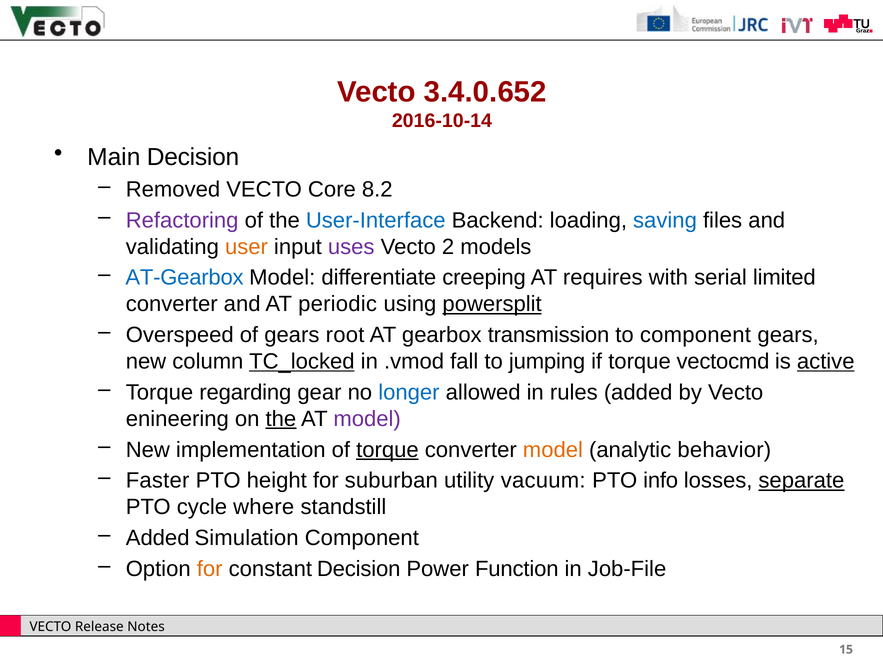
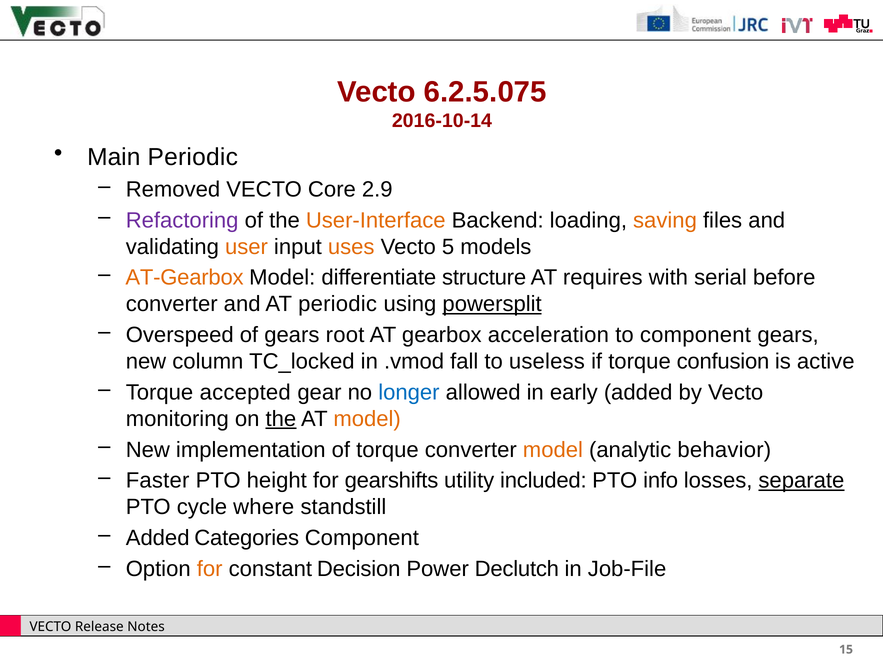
3.4.0.652: 3.4.0.652 -> 6.2.5.075 (485, 92)
Main Decision: Decision -> Periodic (193, 157)
8.2: 8.2 -> 2.9 (377, 189)
User-Interface colour: blue -> orange (376, 220)
saving colour: blue -> orange (665, 220)
uses colour: purple -> orange (351, 247)
2: 2 -> 5 (448, 247)
AT-Gearbox colour: blue -> orange (185, 278)
creeping: creeping -> structure (484, 278)
limited: limited -> before (784, 278)
transmission: transmission -> acceleration (548, 335)
TC_locked underline: present -> none (302, 362)
jumping: jumping -> useless (547, 362)
vectocmd: vectocmd -> confusion (723, 362)
active underline: present -> none (826, 362)
regarding: regarding -> accepted (245, 393)
rules: rules -> early (574, 393)
enineering: enineering -> monitoring (177, 419)
model colour: purple -> orange (367, 419)
torque underline: present -> none (387, 450)
suburban: suburban -> gearshifts (391, 481)
vacuum: vacuum -> included (543, 481)
Simulation: Simulation -> Categories (247, 538)
Function: Function -> Declutch (517, 569)
